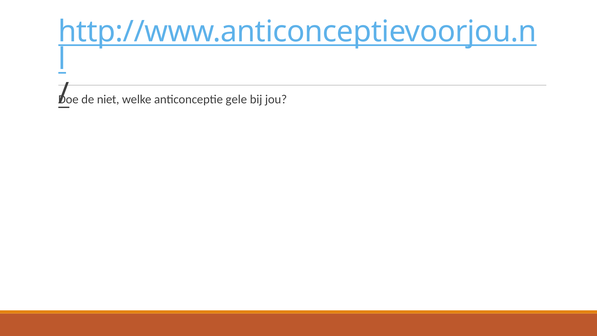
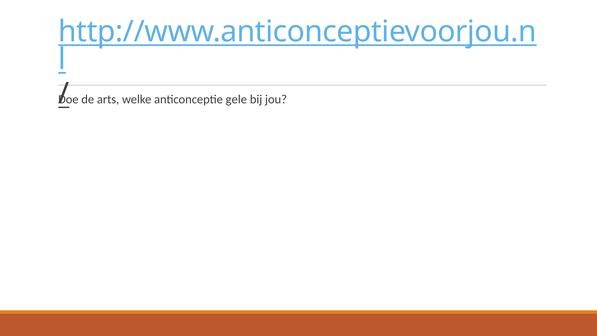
niet: niet -> arts (108, 99)
